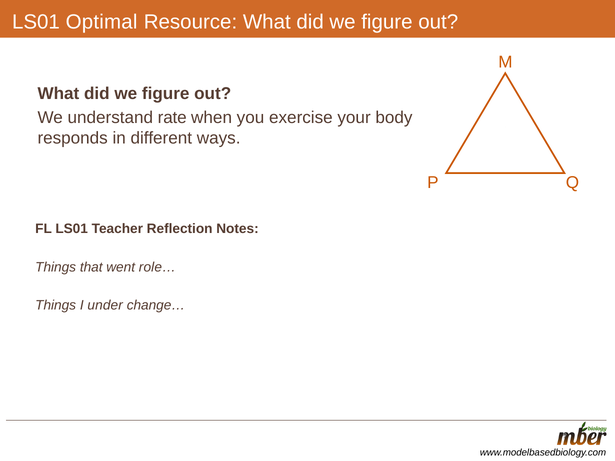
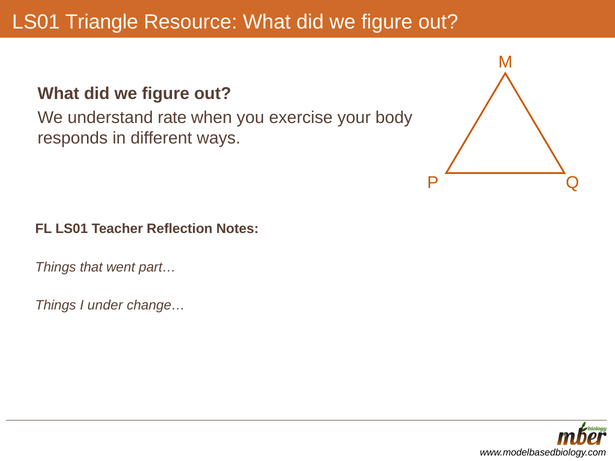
Optimal: Optimal -> Triangle (102, 22)
role…: role… -> part… (157, 267)
